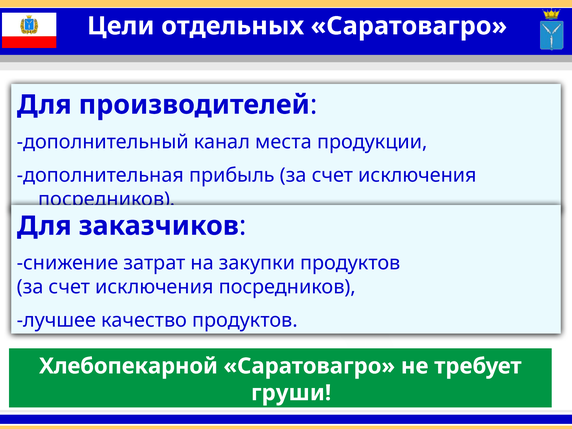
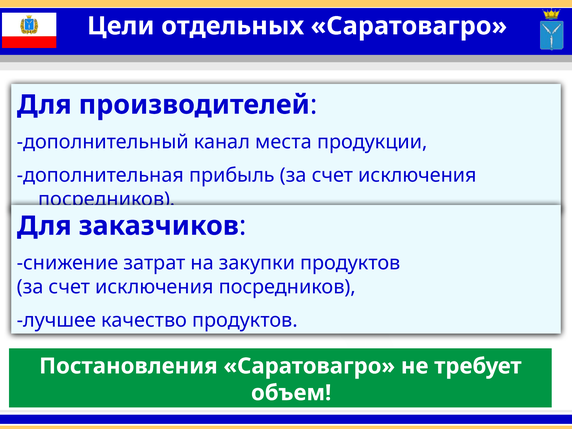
Хлебопекарной: Хлебопекарной -> Постановления (128, 366)
груши: груши -> объем (291, 393)
